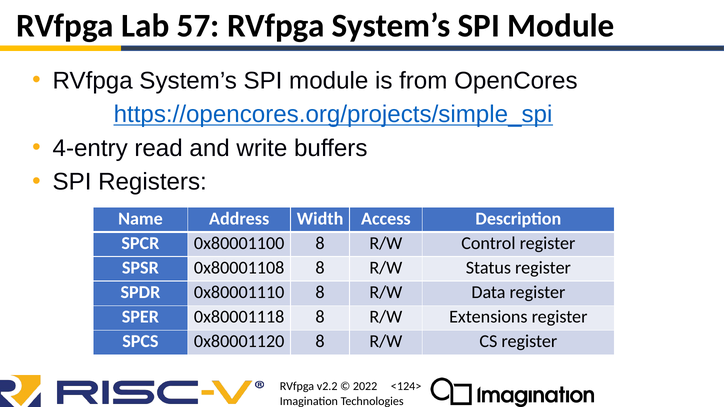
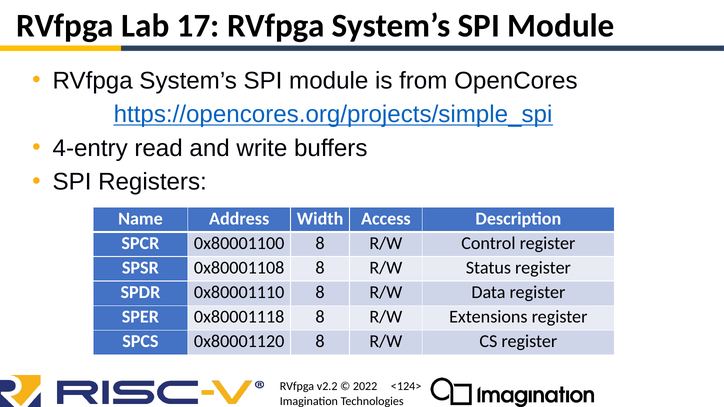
57: 57 -> 17 (198, 26)
